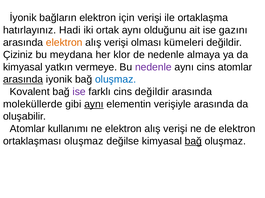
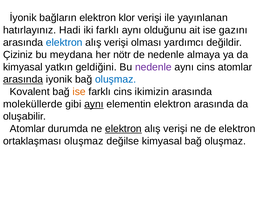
için: için -> klor (127, 18)
ortaklaşma: ortaklaşma -> yayınlanan (203, 18)
iki ortak: ortak -> farklı (108, 30)
elektron colour: orange -> blue (64, 43)
kümeleri: kümeleri -> yardımcı (184, 43)
klor: klor -> nötr (122, 55)
vermeye: vermeye -> geldiğini (96, 67)
ise colour: purple -> orange (79, 92)
cins değildir: değildir -> ikimizin (152, 92)
elementin verişiyle: verişiyle -> elektron (172, 104)
kullanımı: kullanımı -> durumda (68, 129)
elektron underline: none -> present (123, 129)
bağ underline: present -> none (193, 142)
